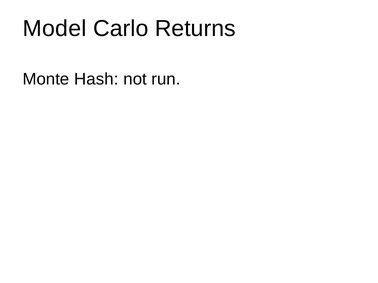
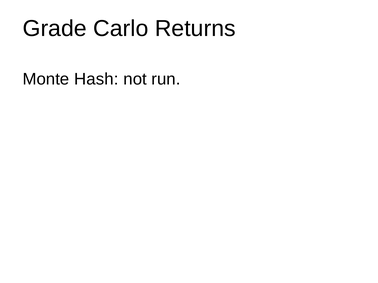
Model: Model -> Grade (55, 29)
